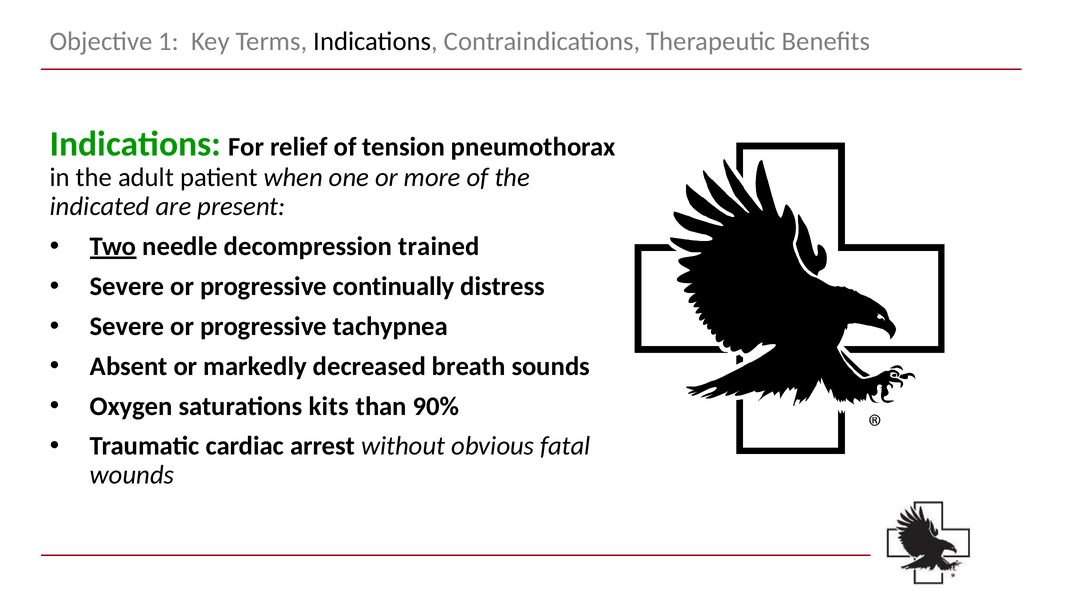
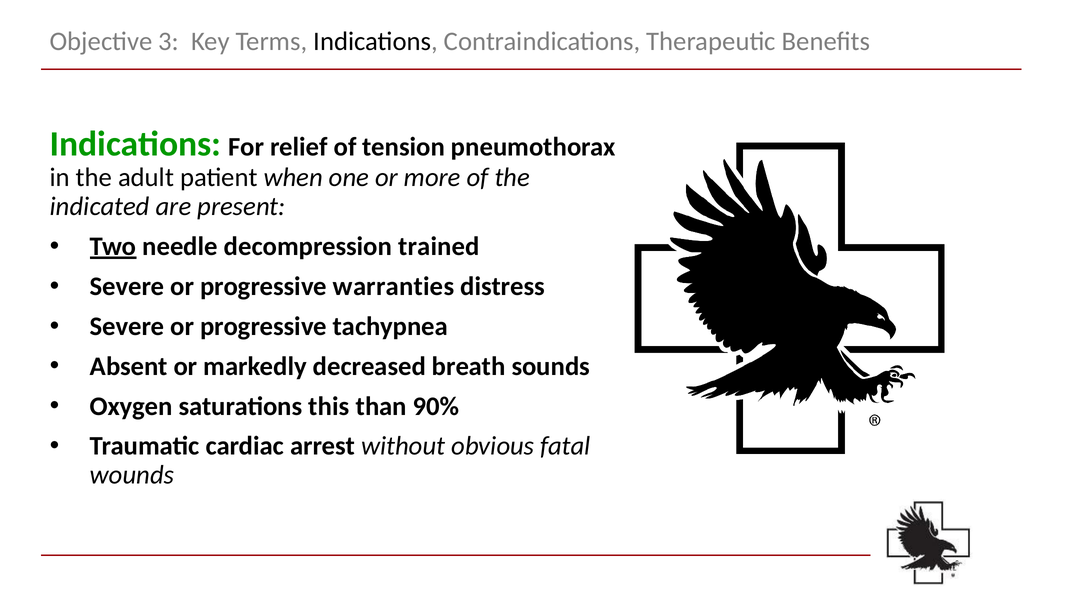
1: 1 -> 3 (169, 42)
continually: continually -> warranties (394, 286)
kits: kits -> this (329, 406)
